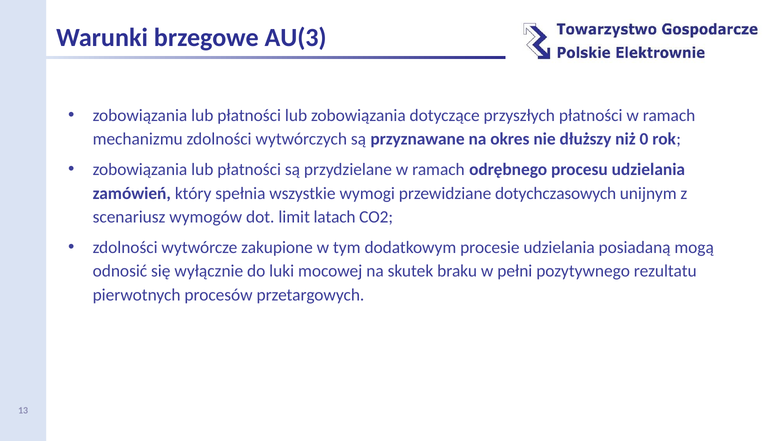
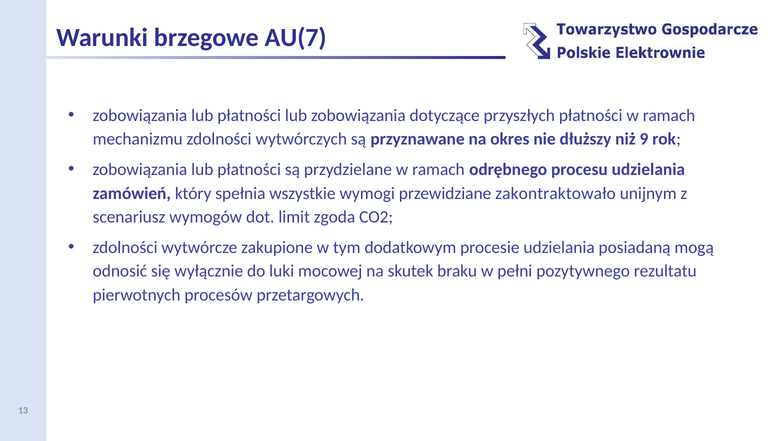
AU(3: AU(3 -> AU(7 (296, 37)
0: 0 -> 9 (644, 139)
dotychczasowych: dotychczasowych -> zakontraktowało (555, 193)
latach: latach -> zgoda (335, 217)
